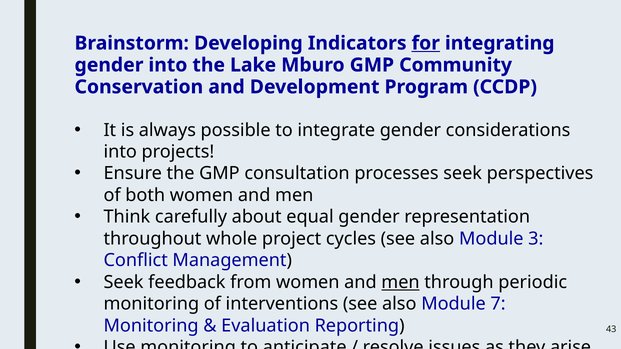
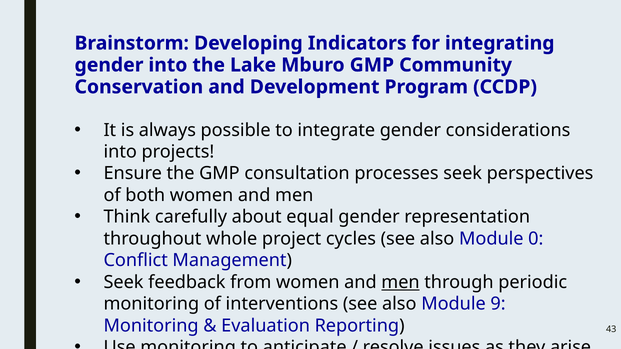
for underline: present -> none (426, 43)
3: 3 -> 0 (536, 239)
7: 7 -> 9 (498, 304)
